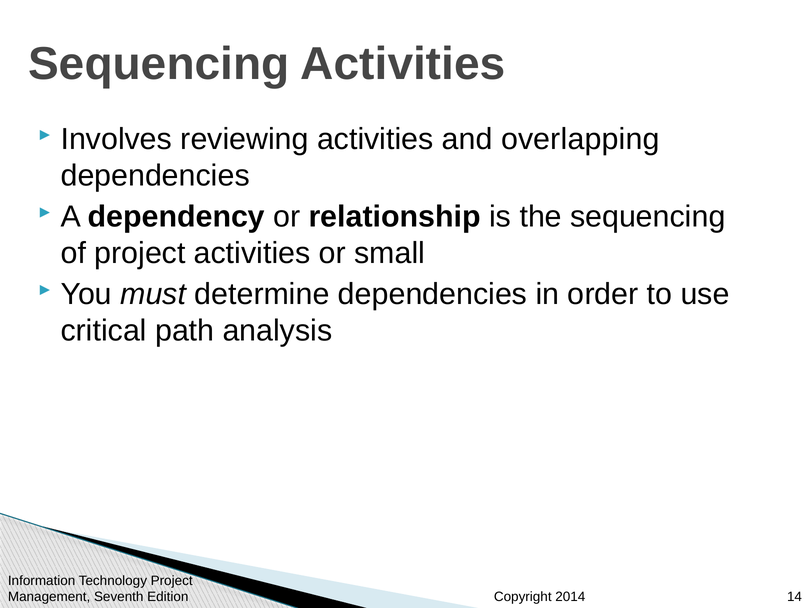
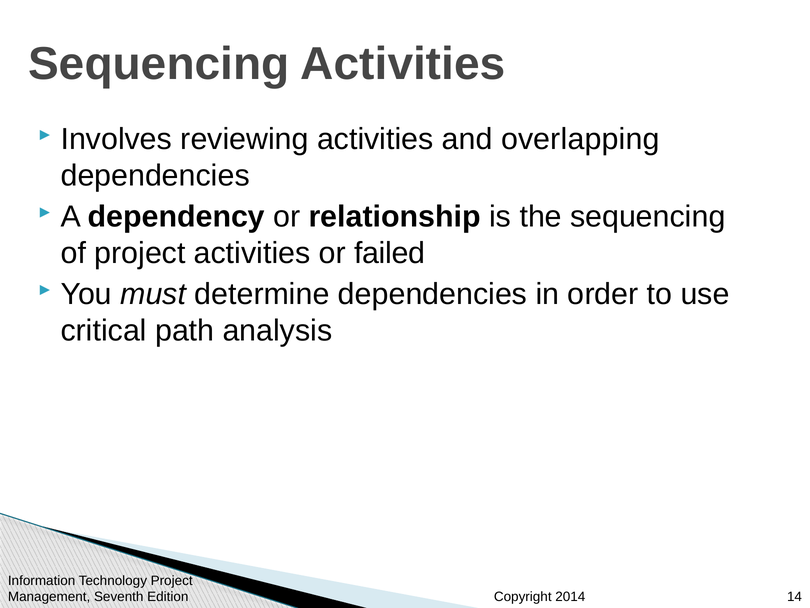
small: small -> failed (390, 253)
